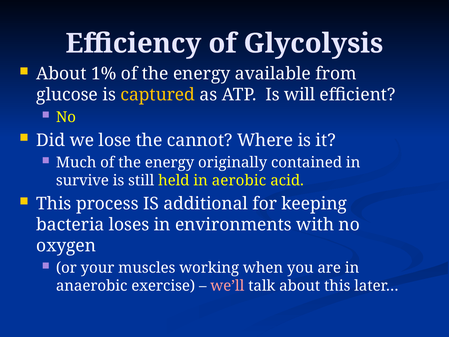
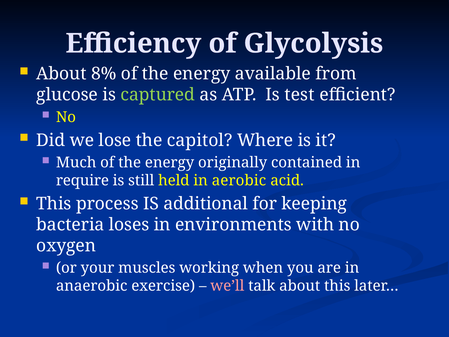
1%: 1% -> 8% (104, 74)
captured colour: yellow -> light green (158, 95)
will: will -> test (299, 95)
cannot: cannot -> capitol (200, 140)
survive: survive -> require (82, 180)
